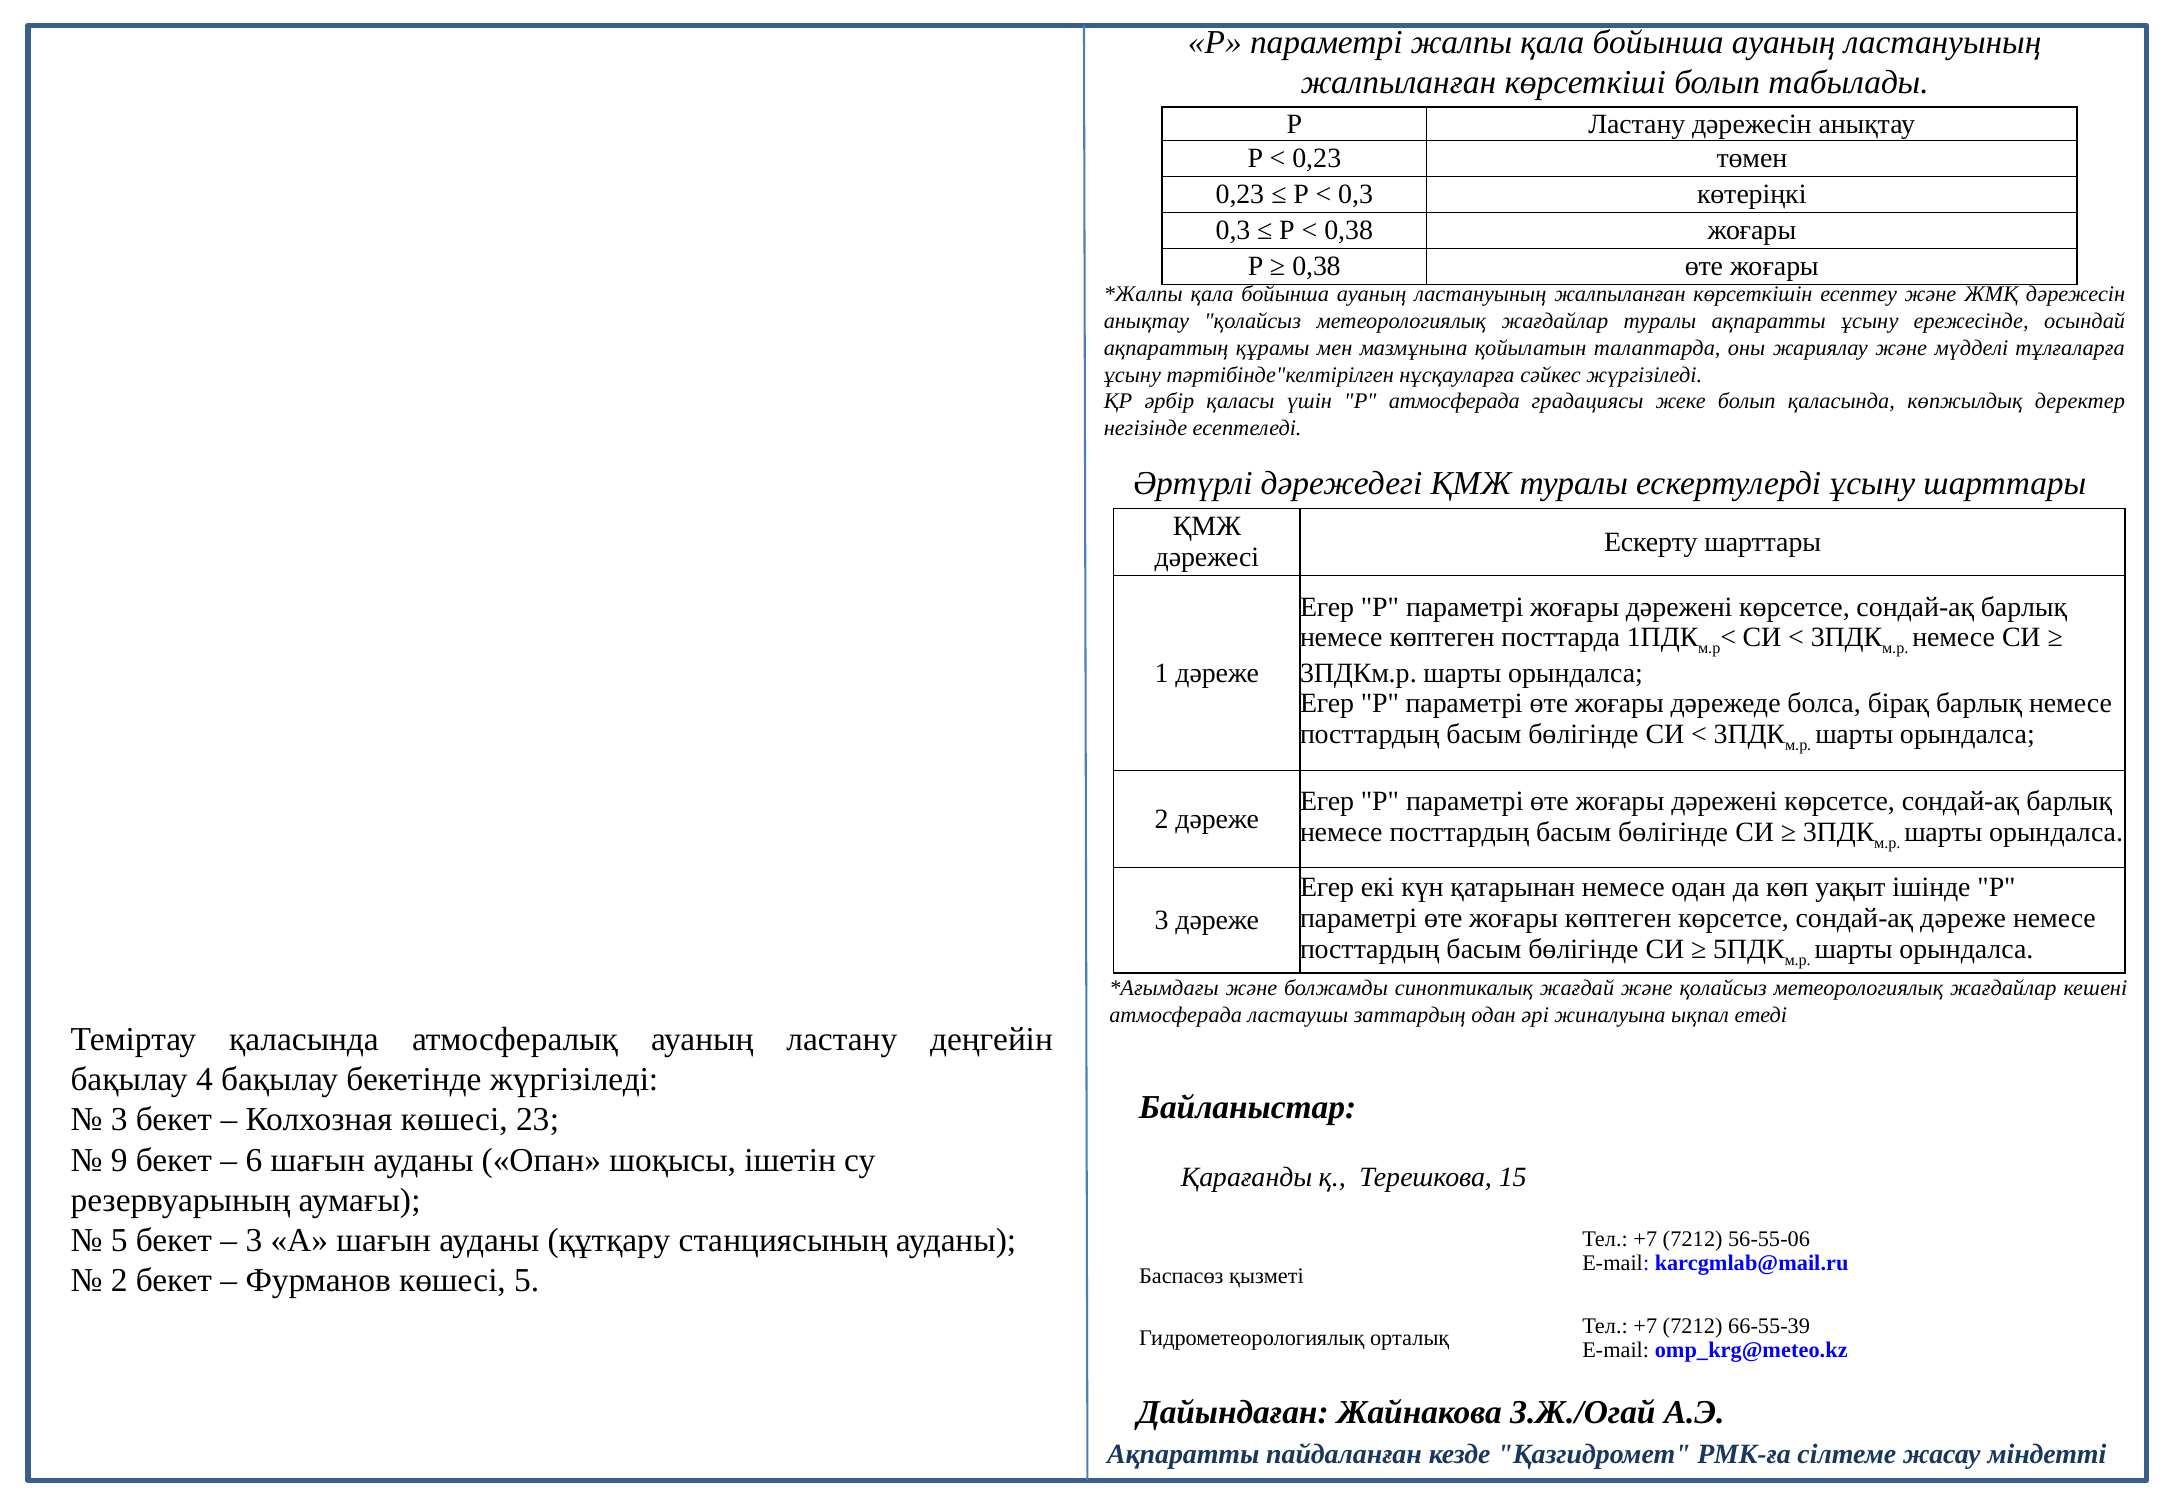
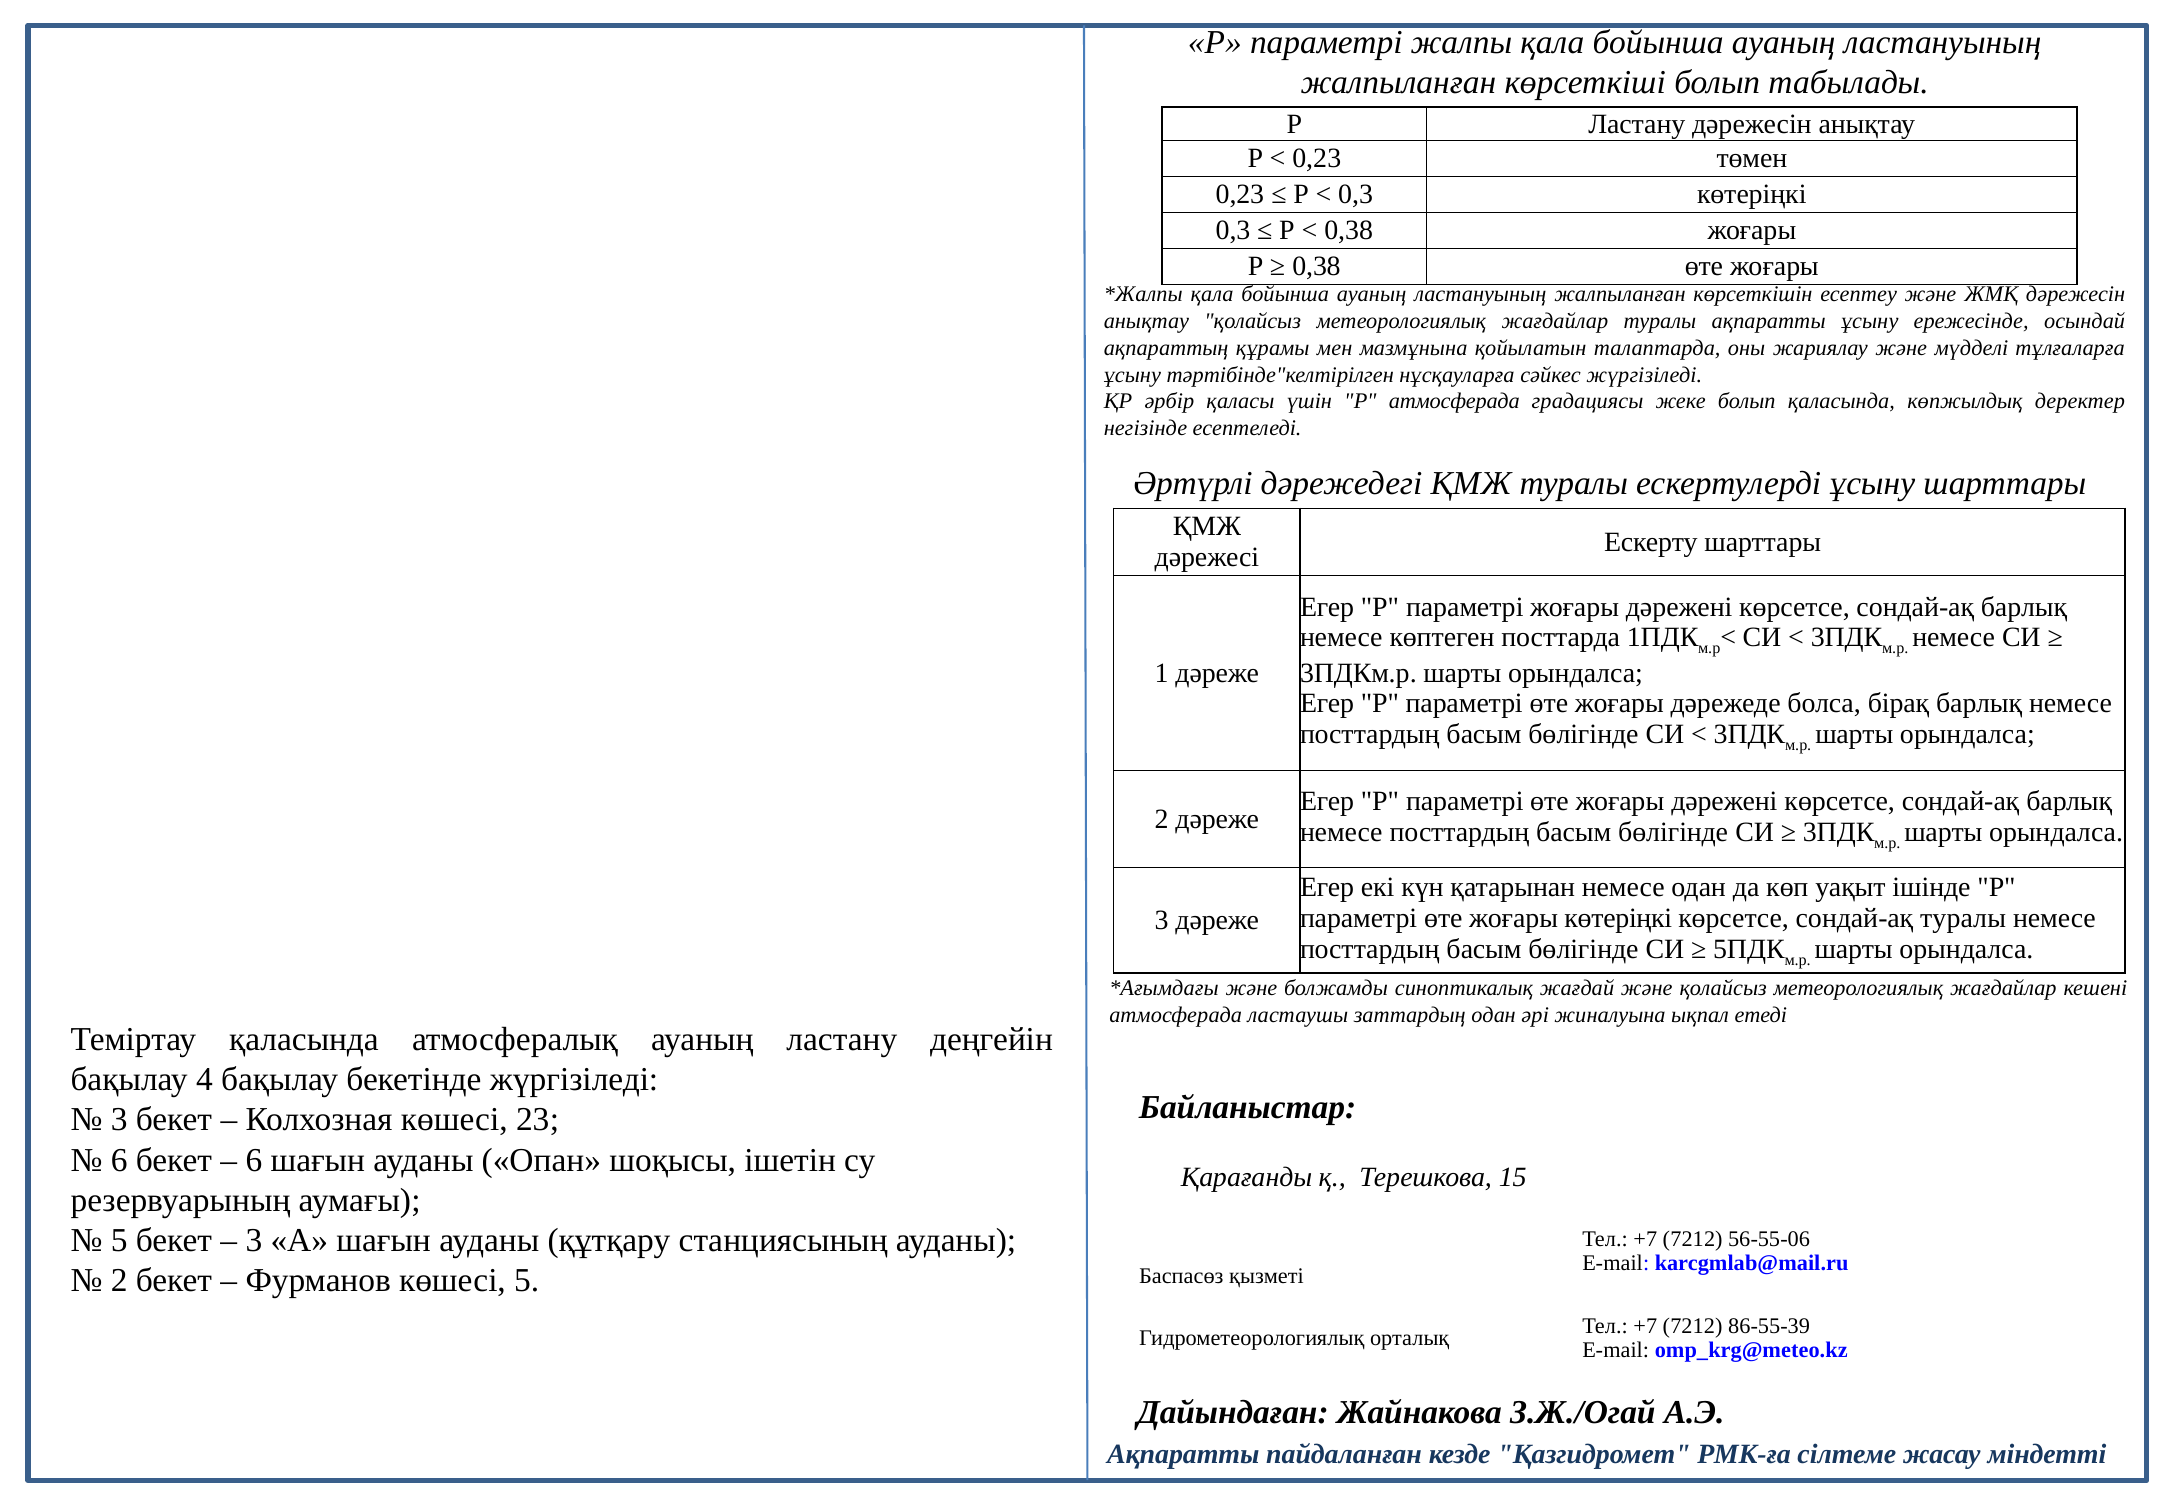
жоғары көптеген: көптеген -> көтеріңкі (1618, 918)
сондай-ақ дәреже: дәреже -> туралы (1963, 918)
9: 9 -> 6 (119, 1160)
66-55-39: 66-55-39 -> 86-55-39 (1769, 1325)
